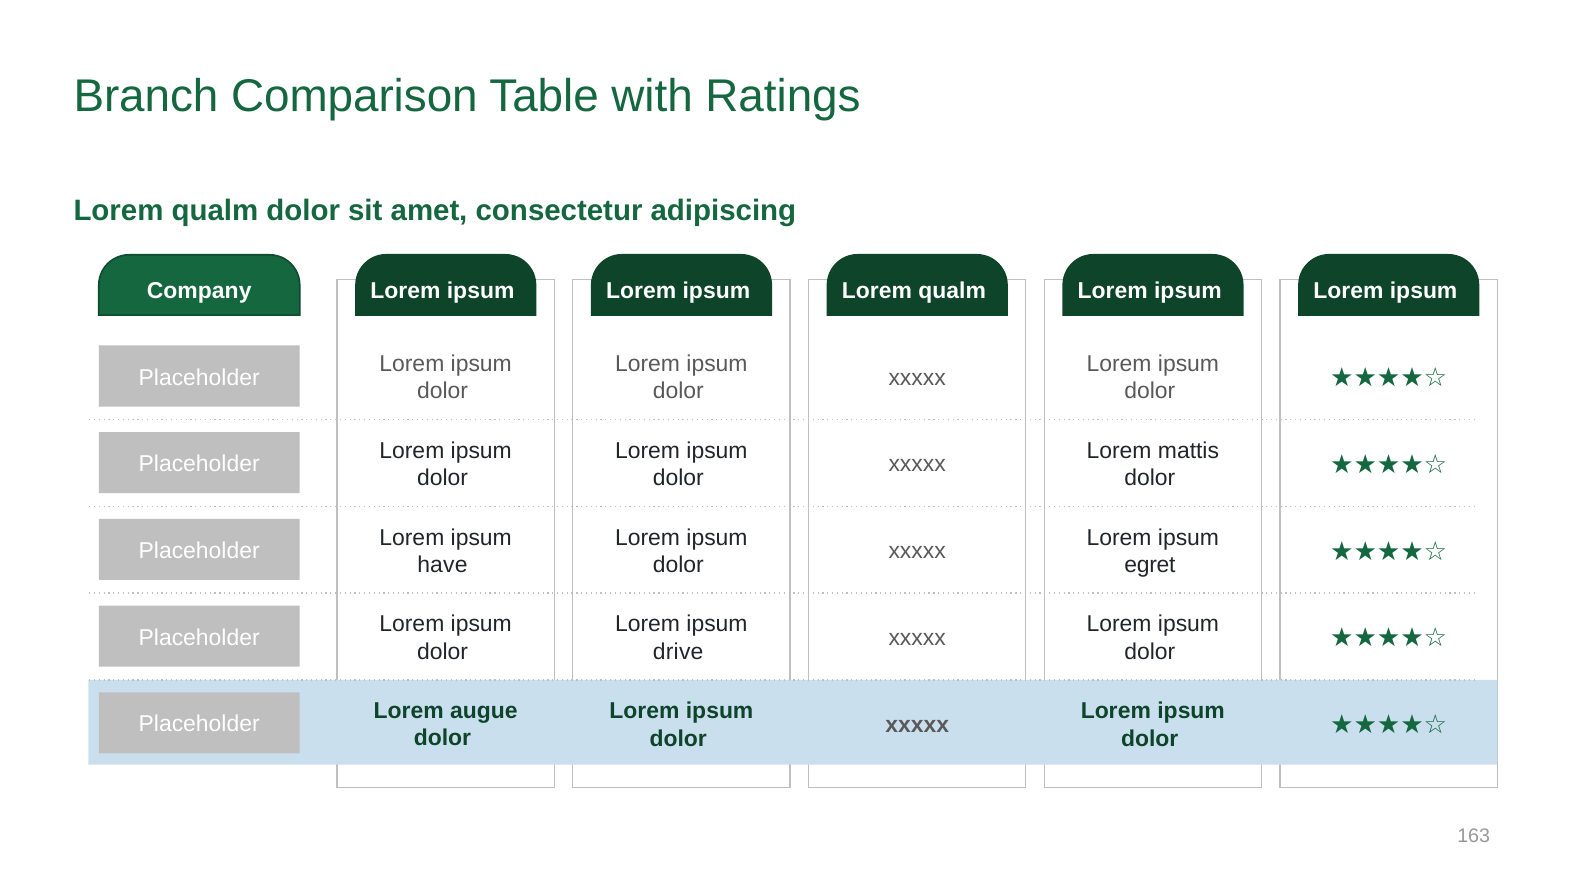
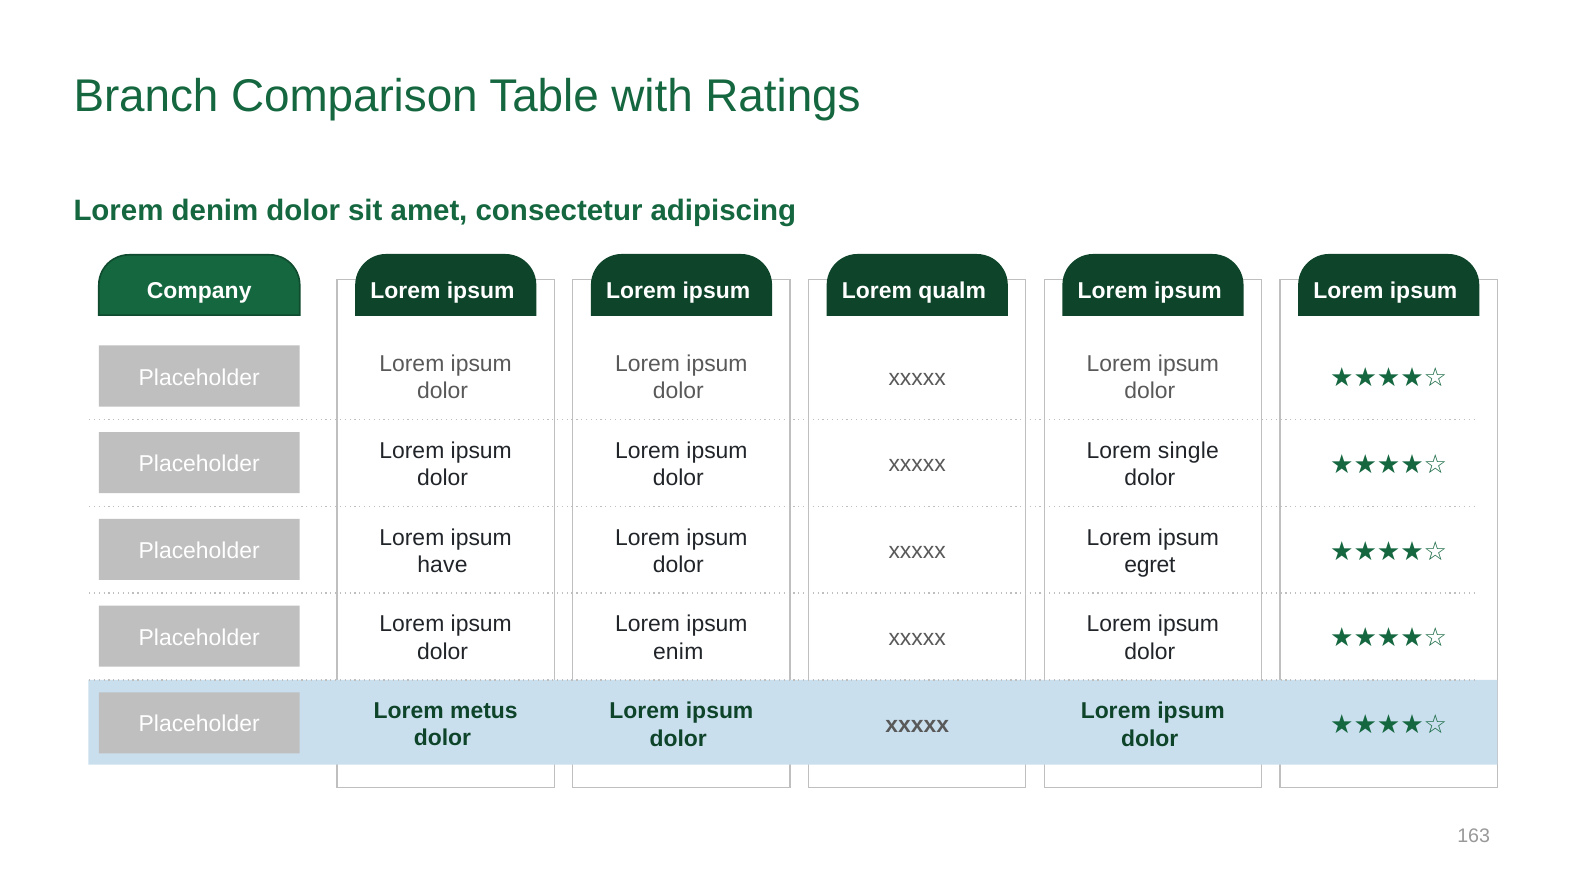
qualm: qualm -> denim (215, 210)
mattis: mattis -> single (1188, 450)
drive: drive -> enim (678, 652)
augue: augue -> metus (484, 710)
